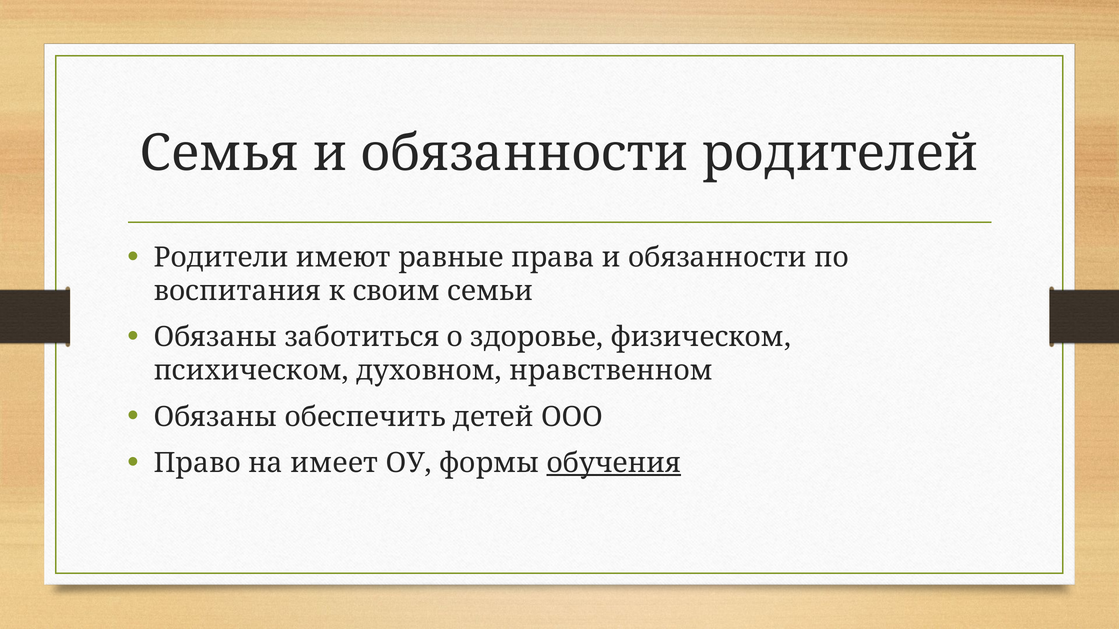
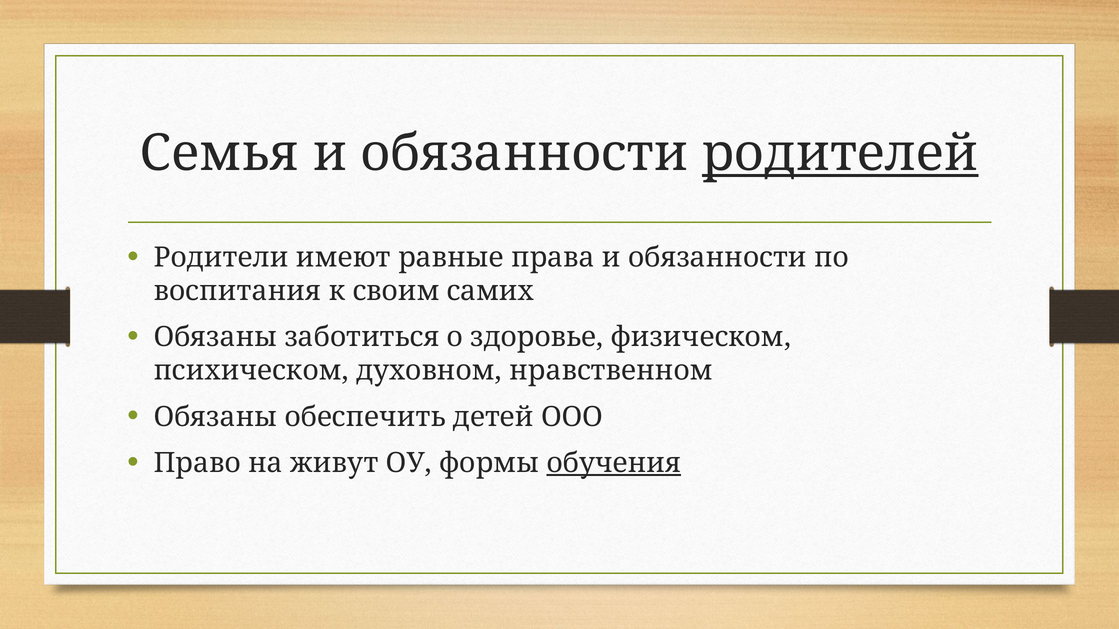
родителей underline: none -> present (840, 154)
семьи: семьи -> самих (490, 291)
имеет: имеет -> живут (334, 463)
